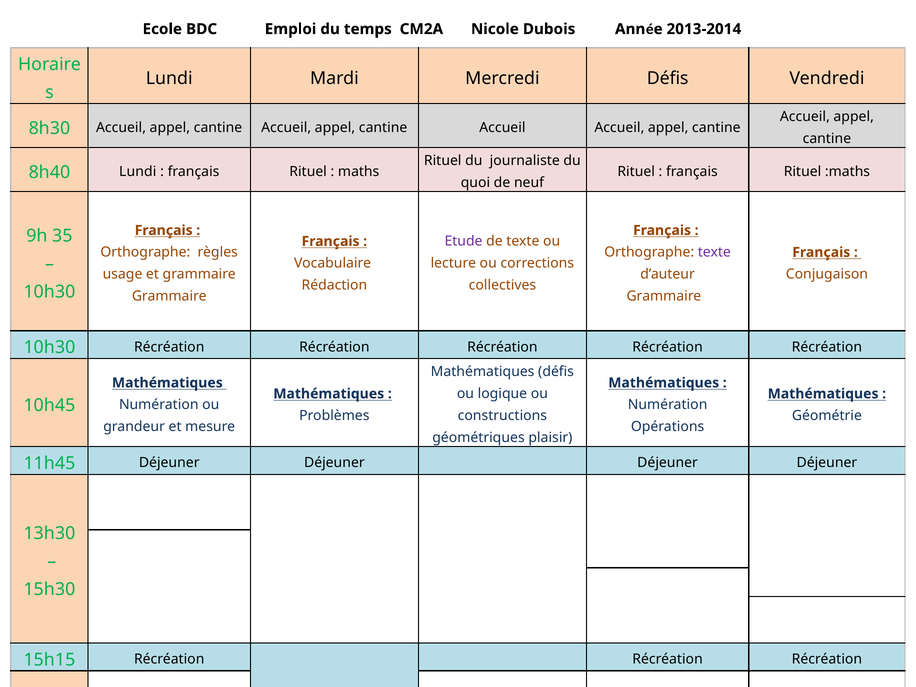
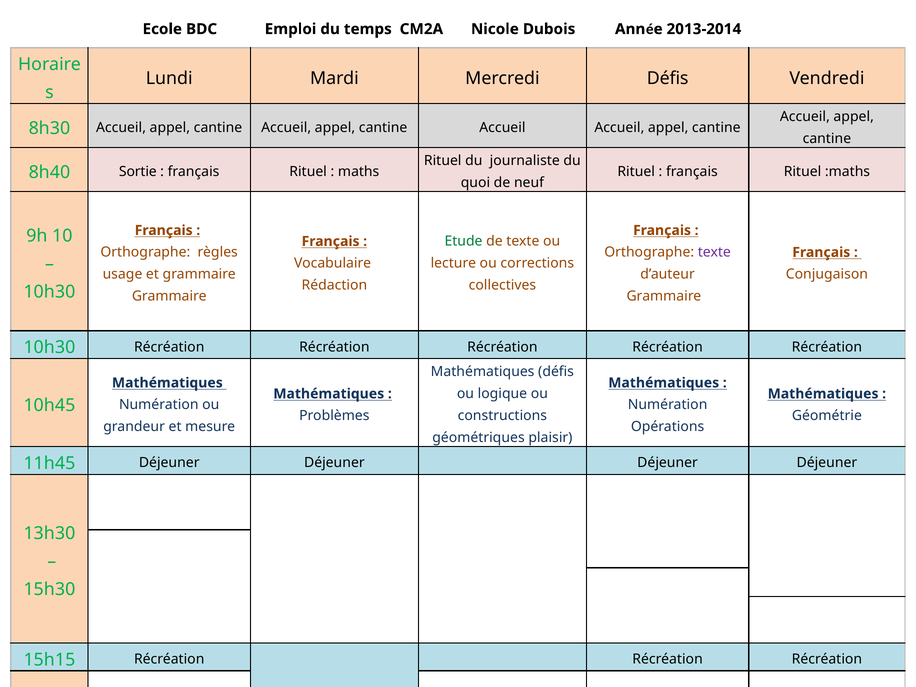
8h40 Lundi: Lundi -> Sortie (138, 172)
35: 35 -> 10 (62, 236)
Etude colour: purple -> green (464, 241)
